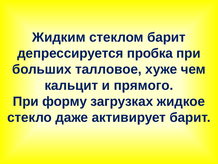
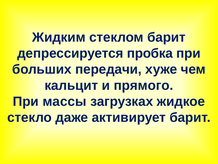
талловое: талловое -> передачи (108, 69)
форму: форму -> массы (64, 101)
